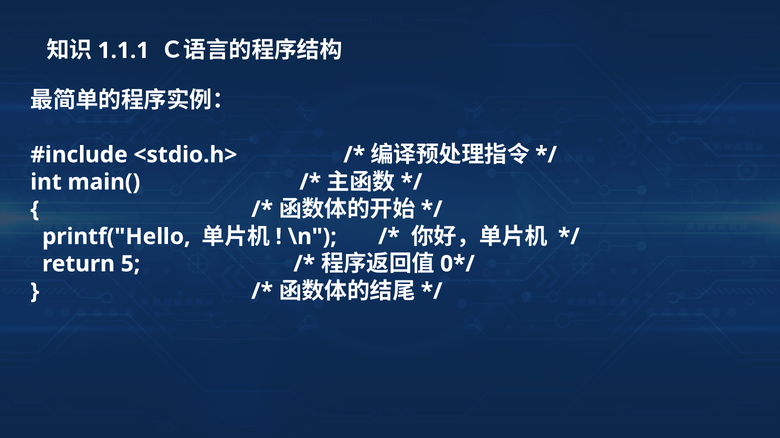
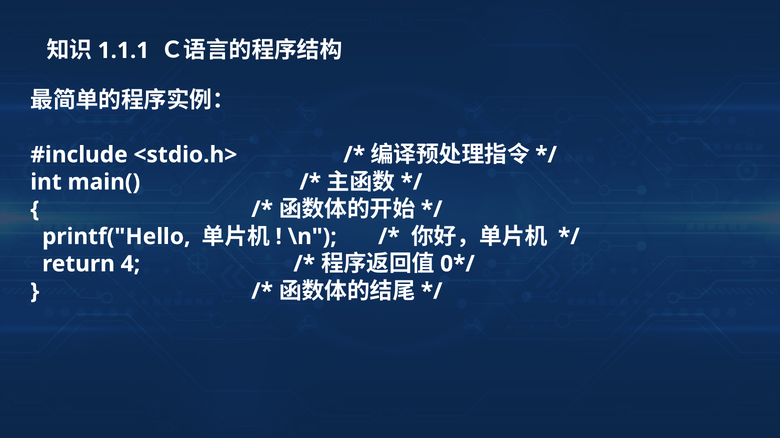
5: 5 -> 4 (130, 264)
